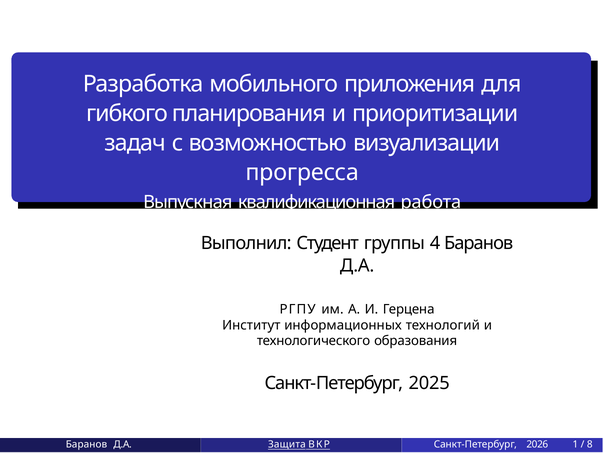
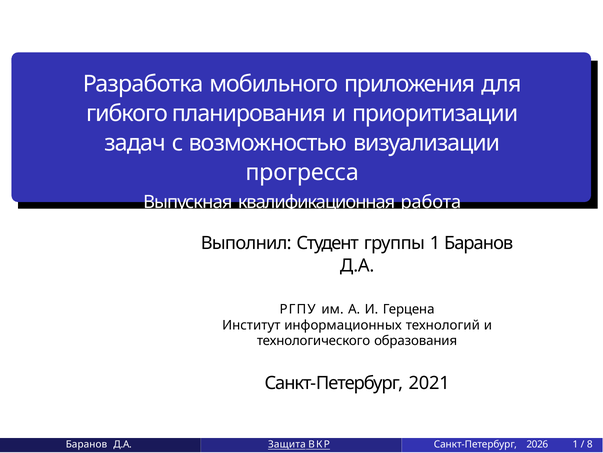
группы 4: 4 -> 1 (435, 243)
2025: 2025 -> 2021 (429, 383)
